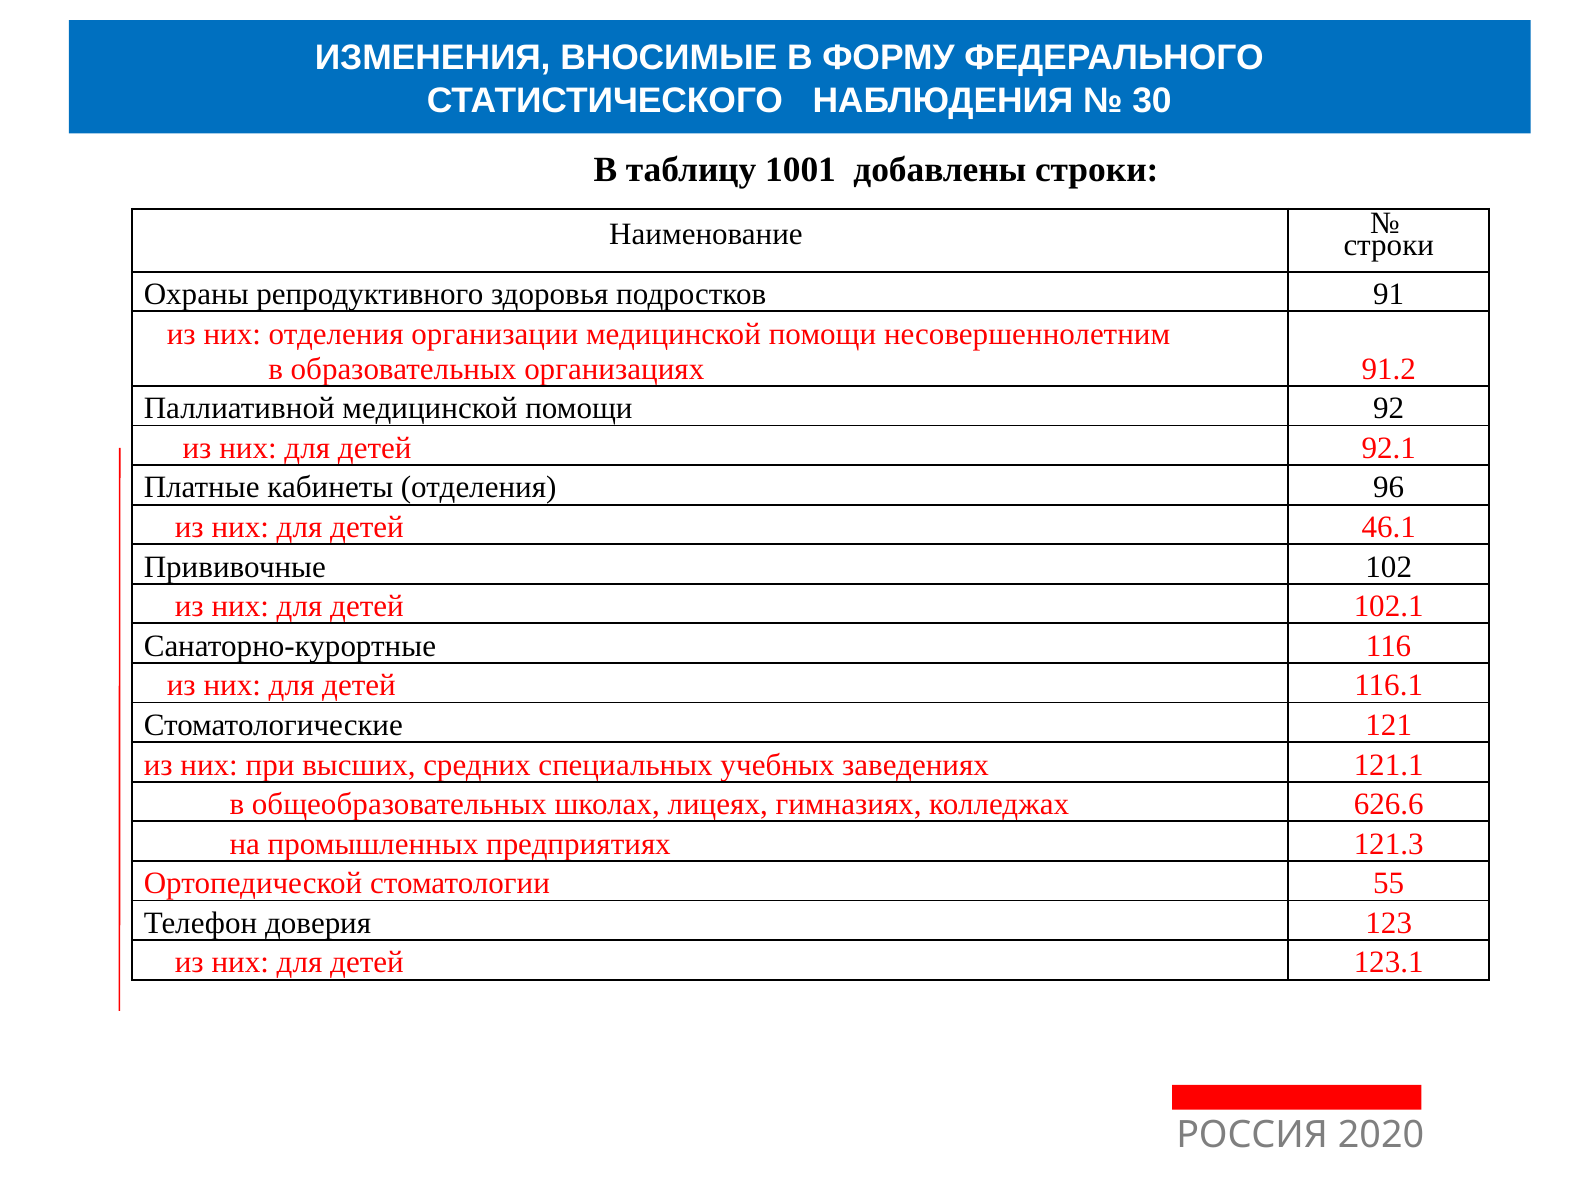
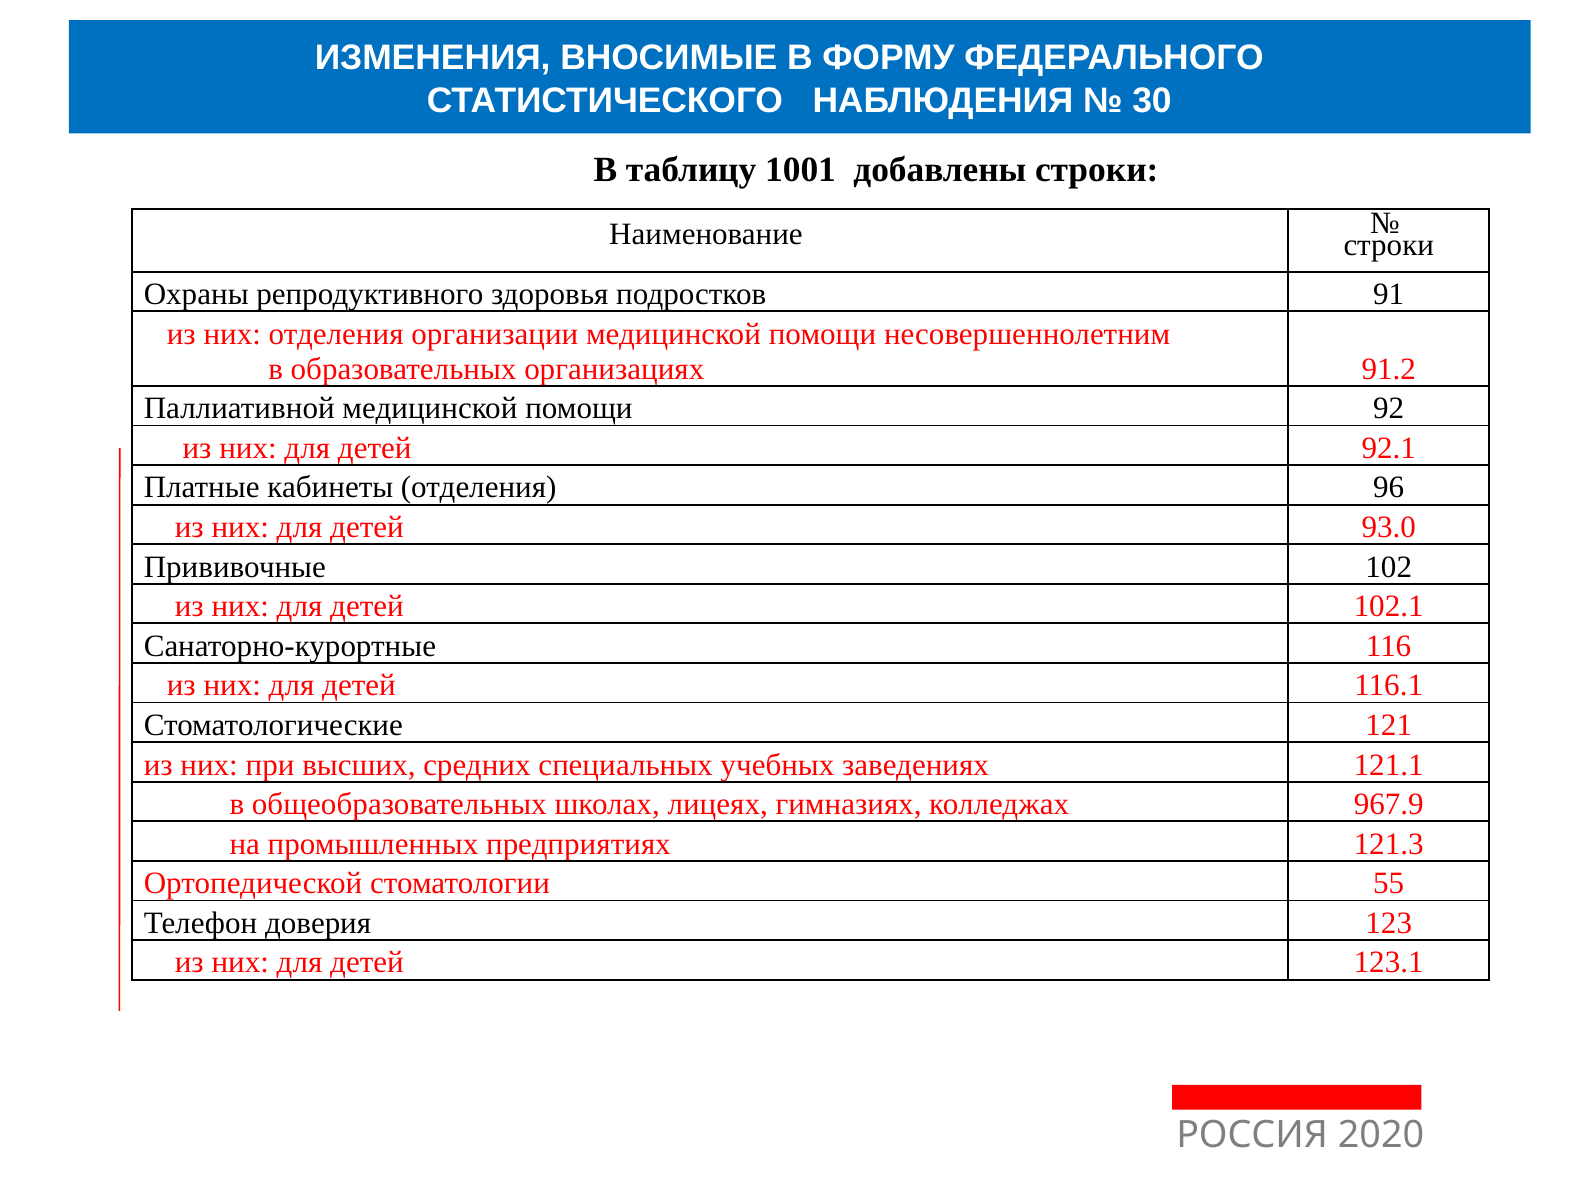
46.1: 46.1 -> 93.0 (1389, 527)
626.6: 626.6 -> 967.9 (1389, 804)
